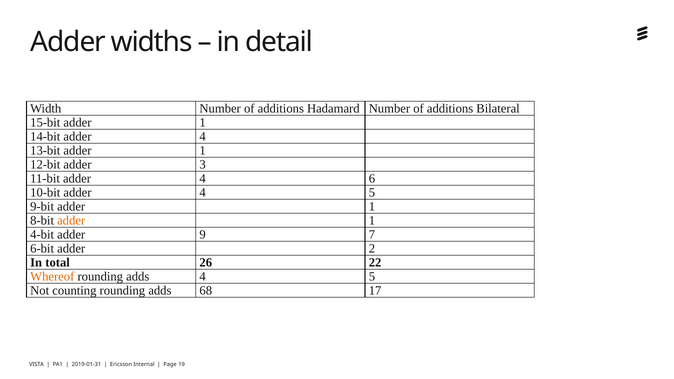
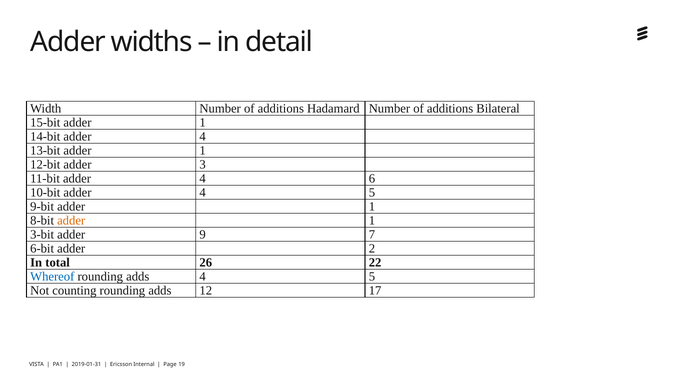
4-bit: 4-bit -> 3-bit (42, 235)
Whereof colour: orange -> blue (52, 277)
68: 68 -> 12 (206, 291)
